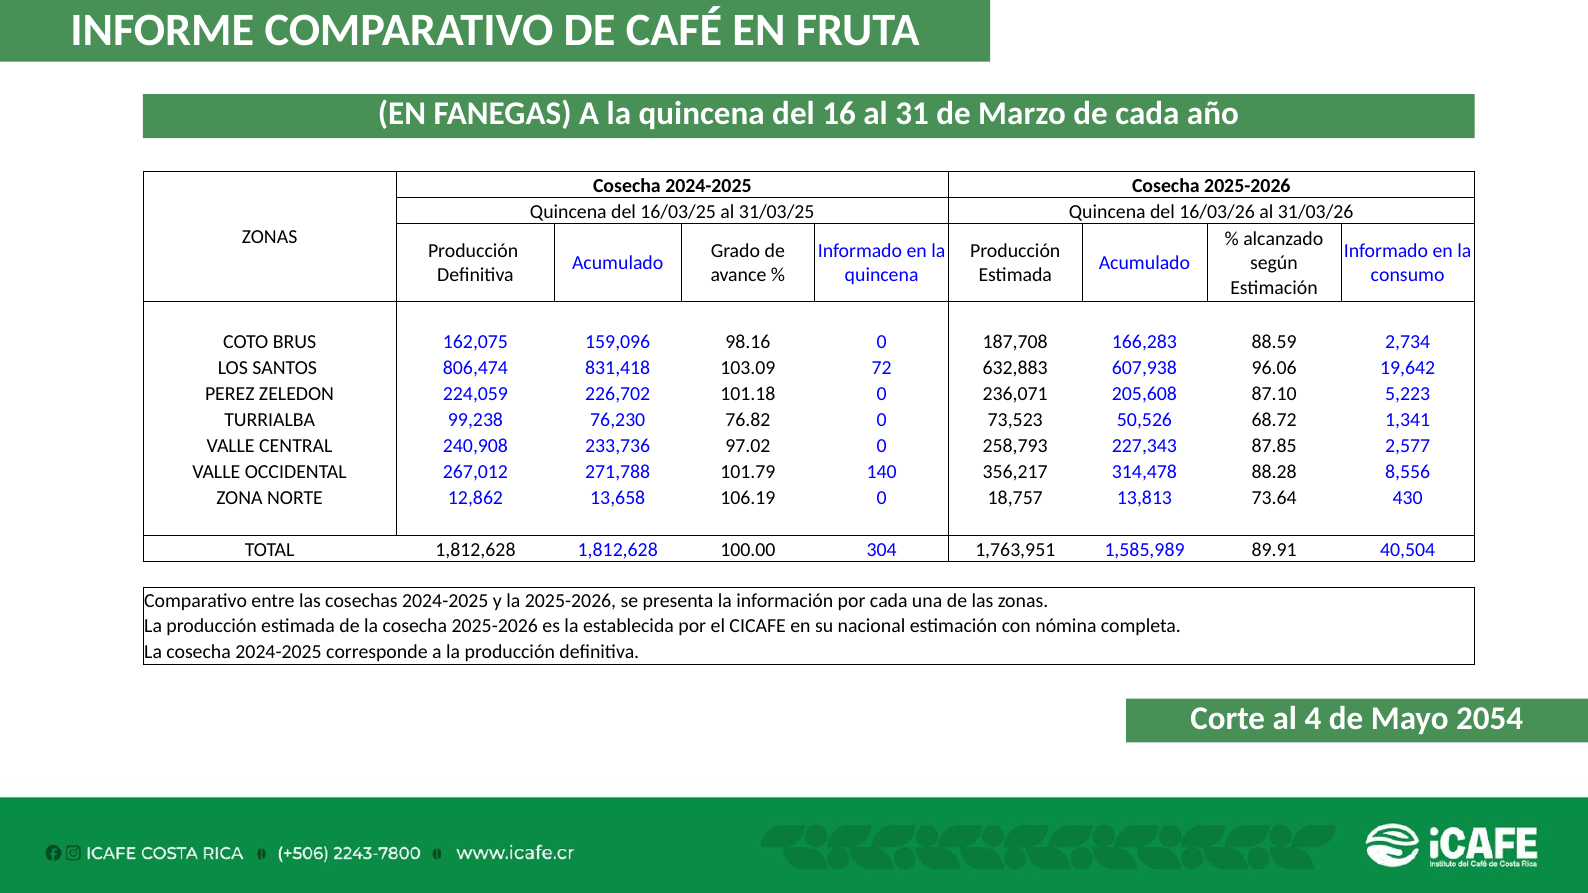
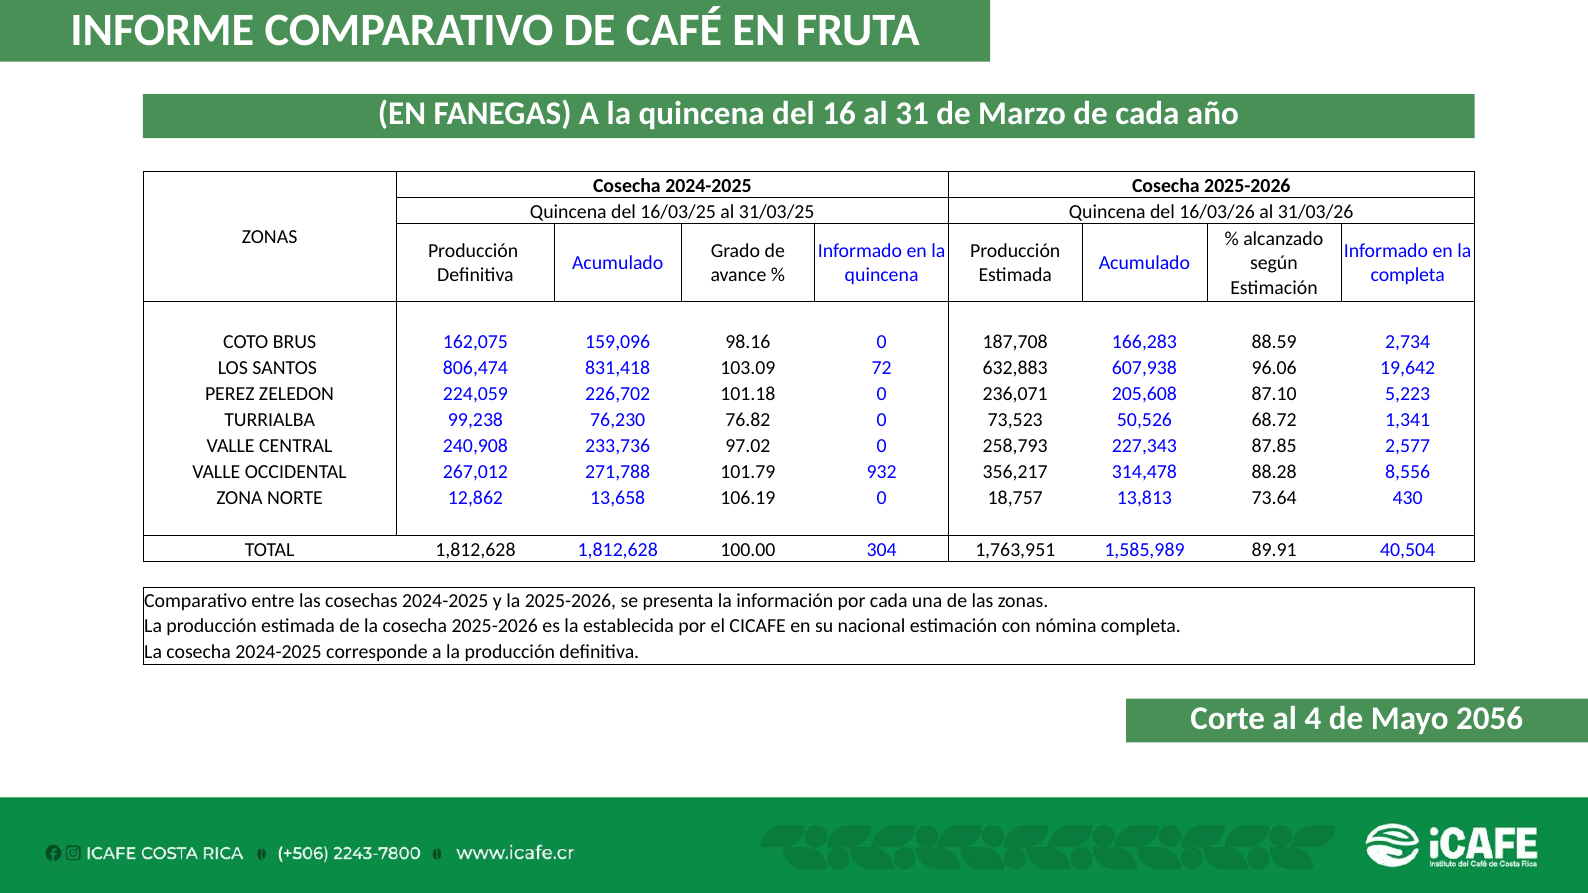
consumo: consumo -> completa (1408, 275)
140: 140 -> 932 (882, 472)
2054: 2054 -> 2056 (1490, 719)
